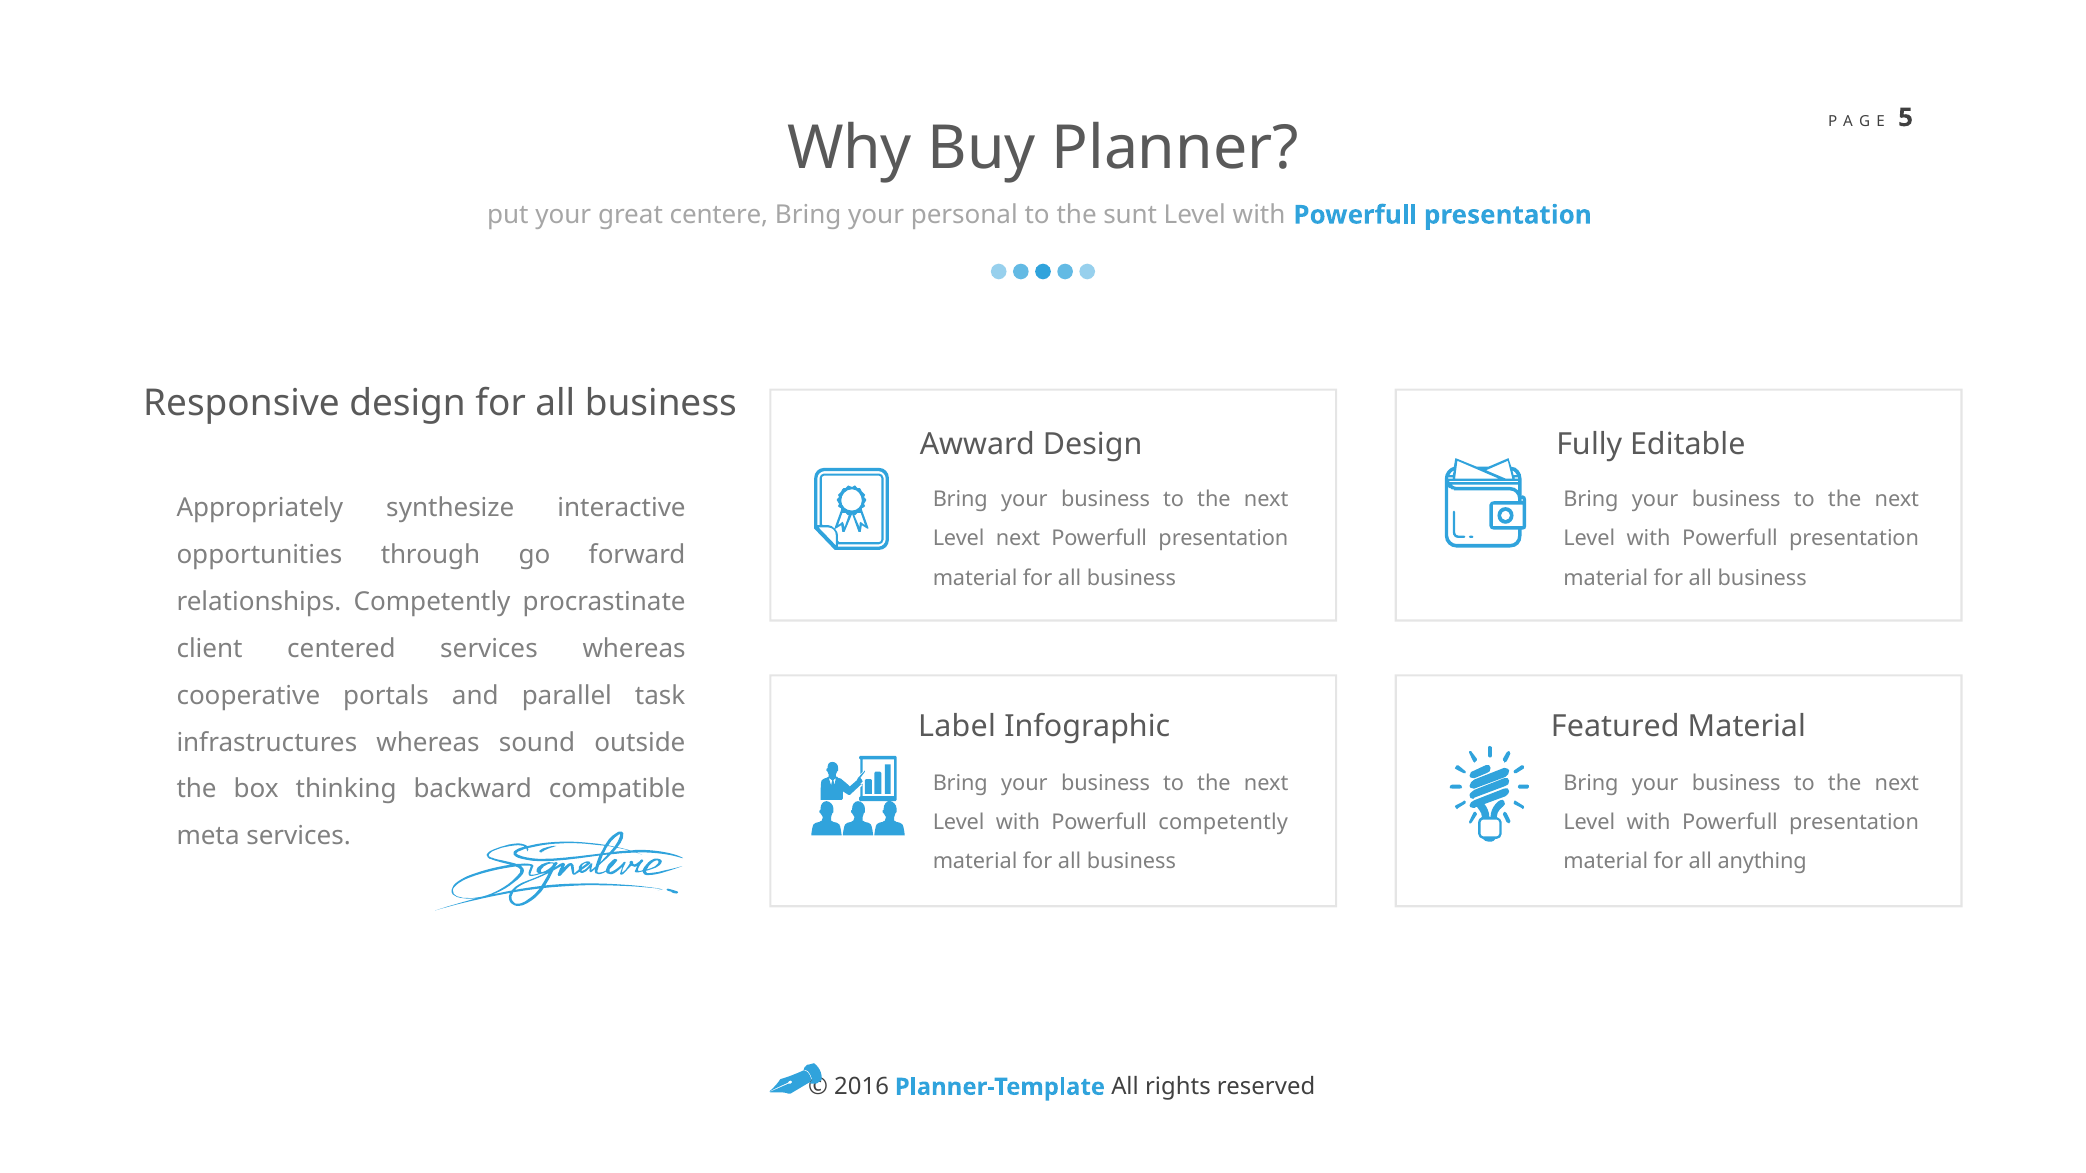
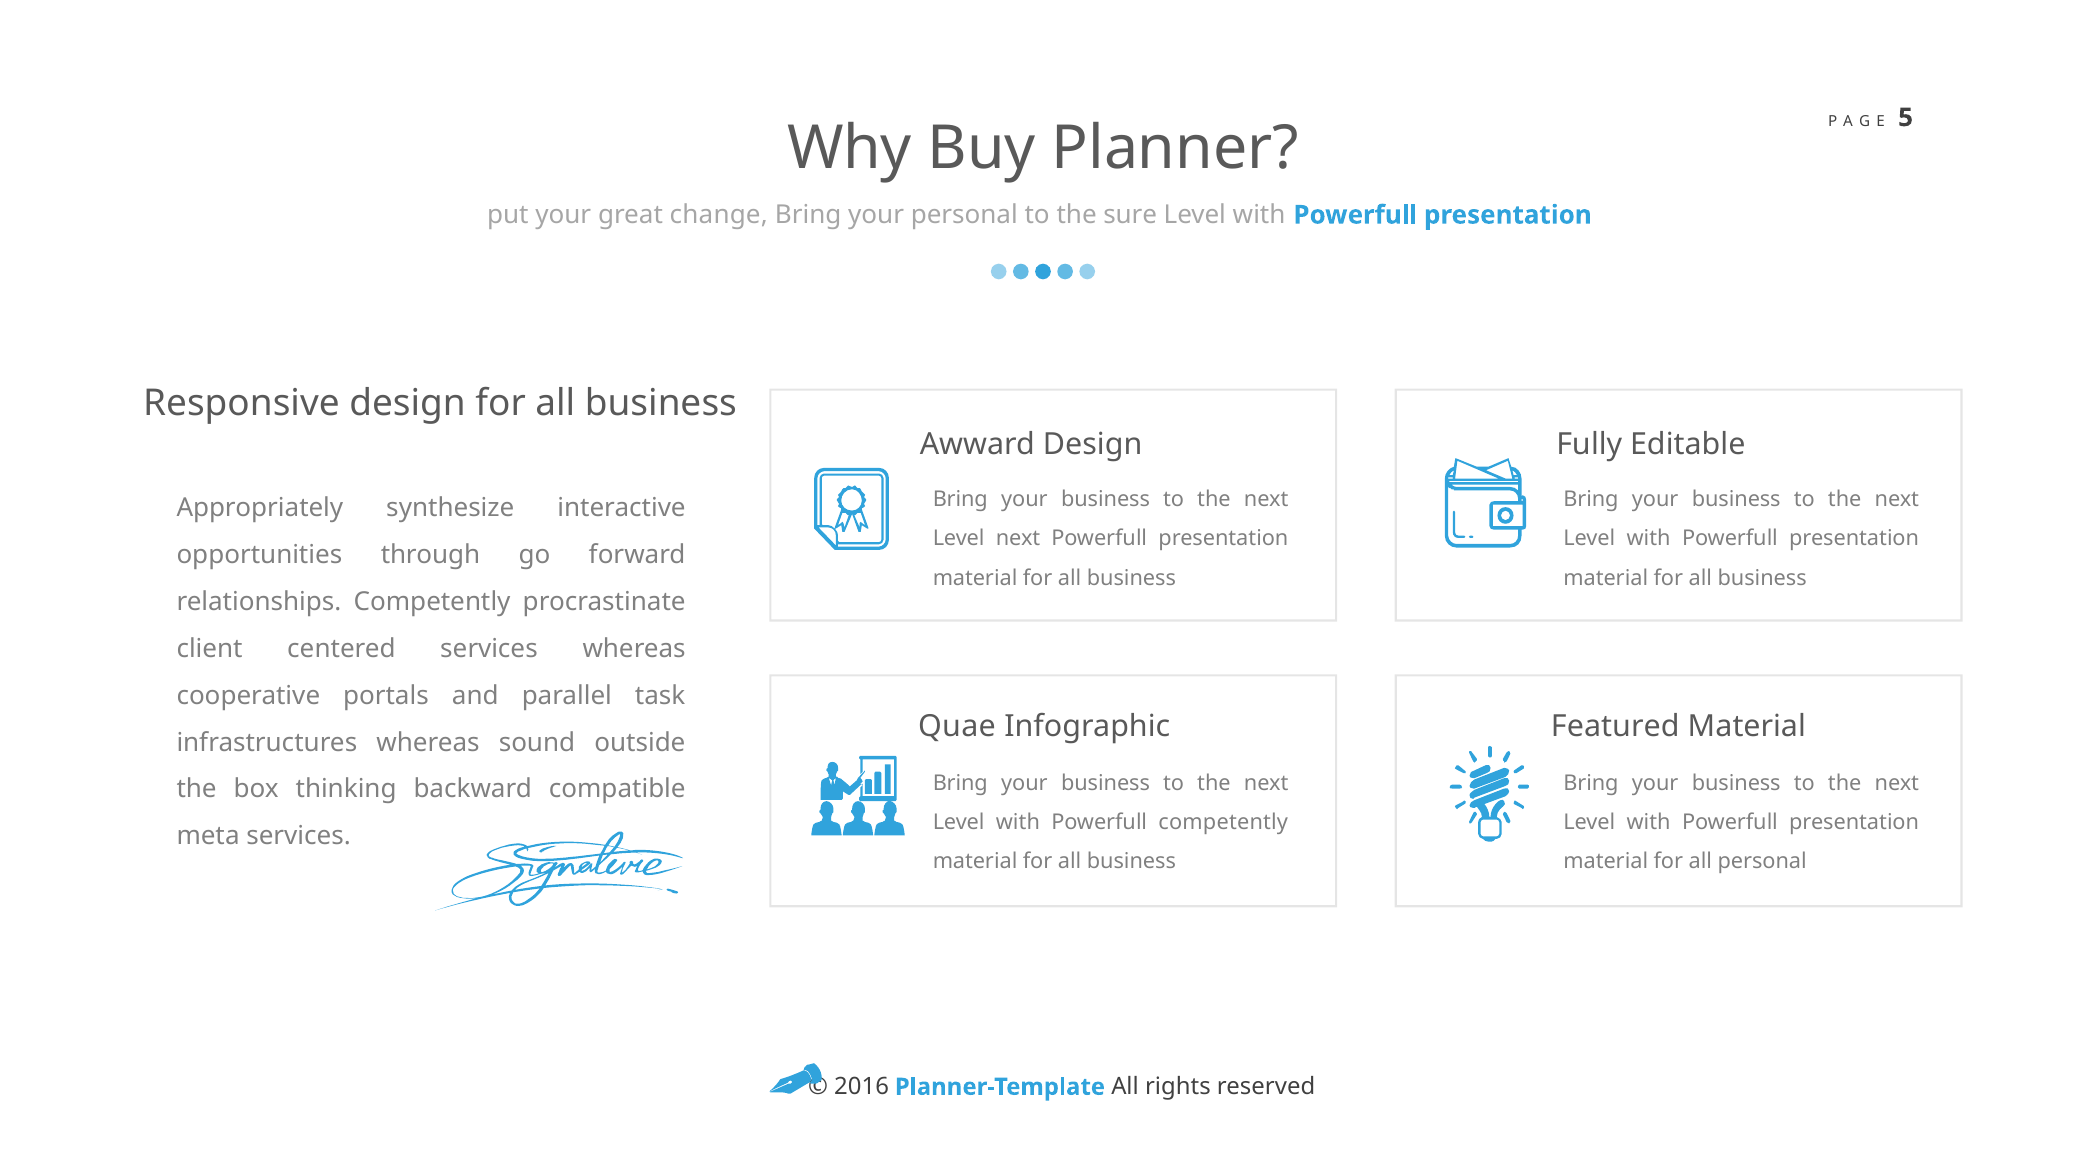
centere: centere -> change (719, 215)
sunt: sunt -> sure (1130, 215)
Label: Label -> Quae (957, 727)
all anything: anything -> personal (1762, 862)
